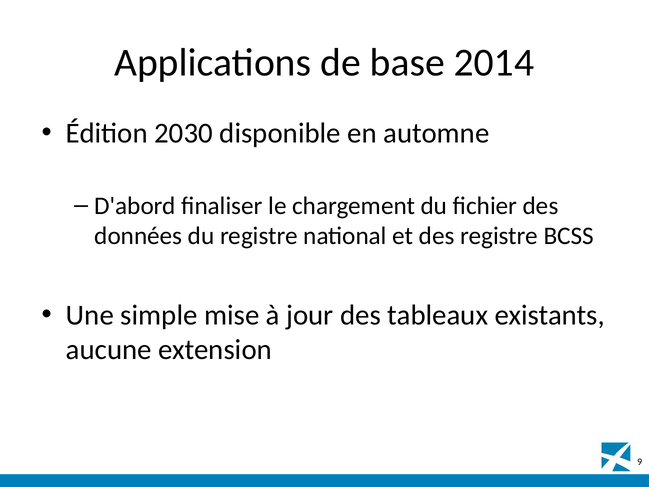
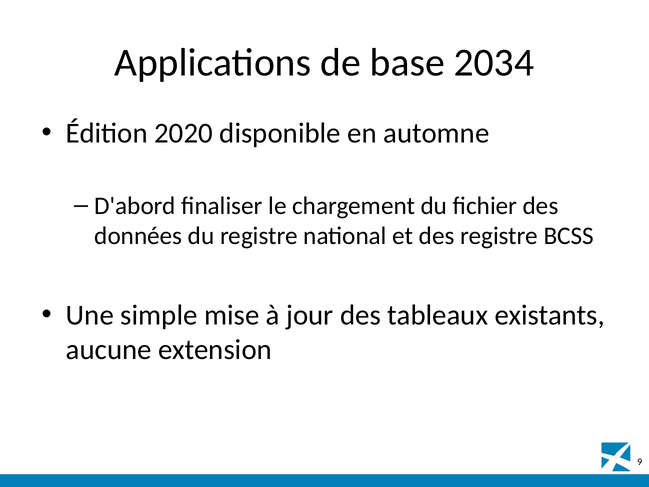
2014: 2014 -> 2034 (494, 63)
2030: 2030 -> 2020 (184, 133)
